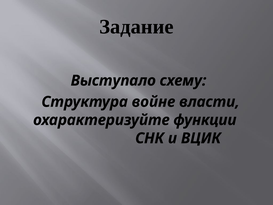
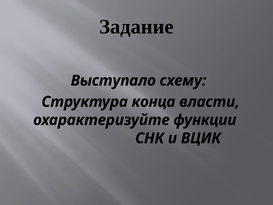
войне: войне -> конца (154, 102)
